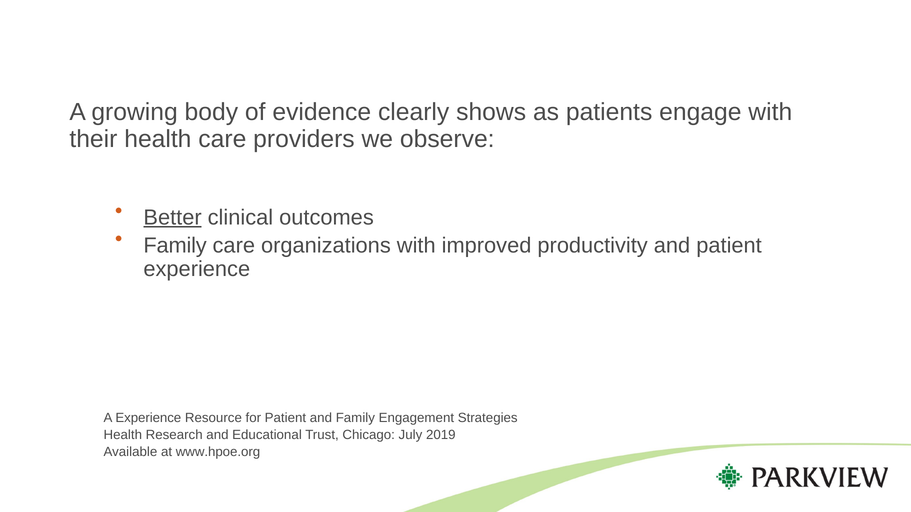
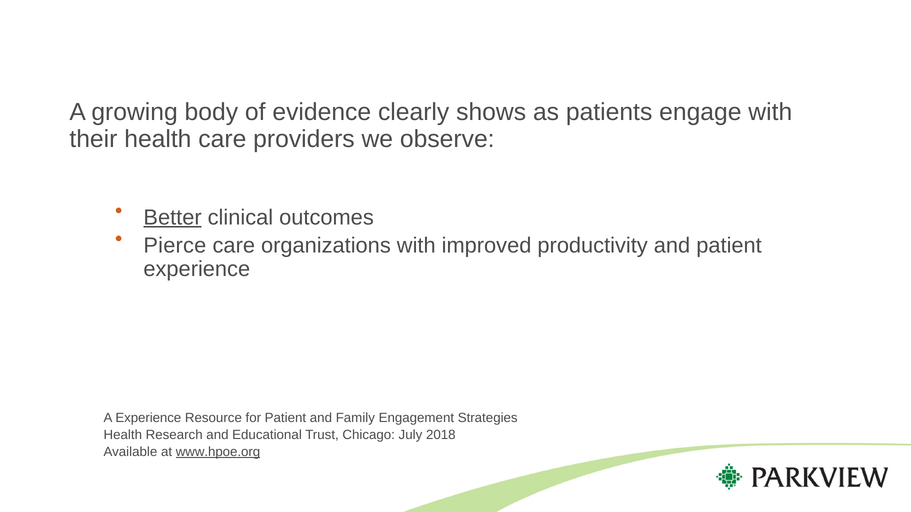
Family: Family -> Pierce (175, 246)
2019: 2019 -> 2018 (441, 435)
www.hpoe.org underline: none -> present (218, 452)
